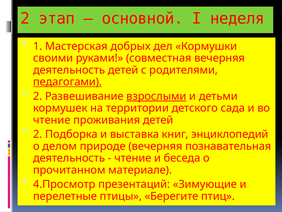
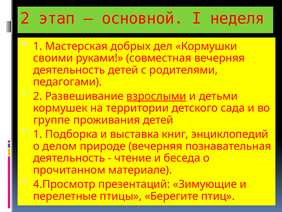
педагогами underline: present -> none (67, 82)
чтение: чтение -> группе (52, 120)
2: 2 -> 1 (38, 134)
